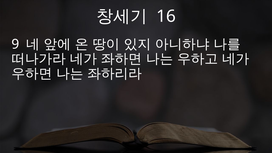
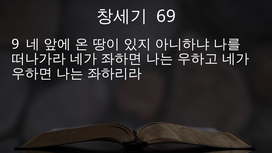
16: 16 -> 69 (166, 16)
